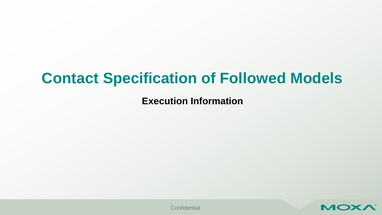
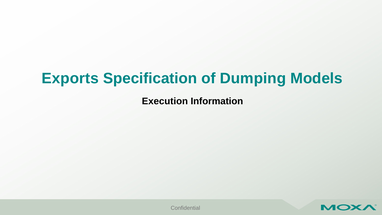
Contact: Contact -> Exports (70, 78)
Followed: Followed -> Dumping (253, 78)
